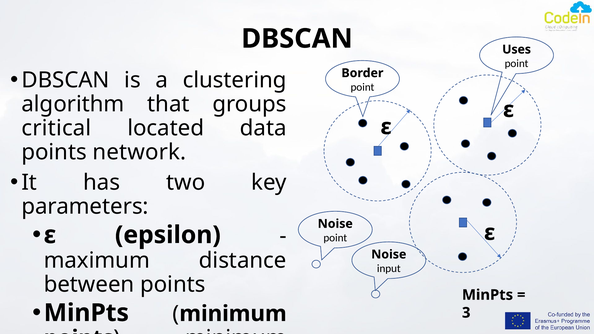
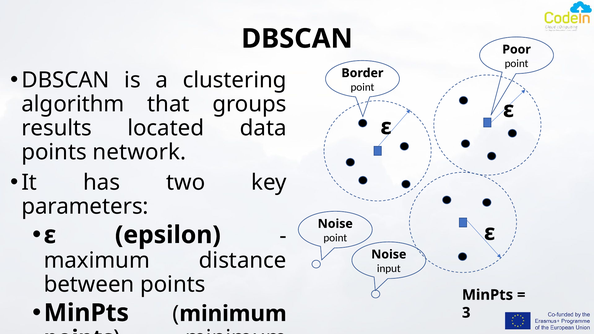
Uses: Uses -> Poor (517, 49)
critical: critical -> results (57, 128)
